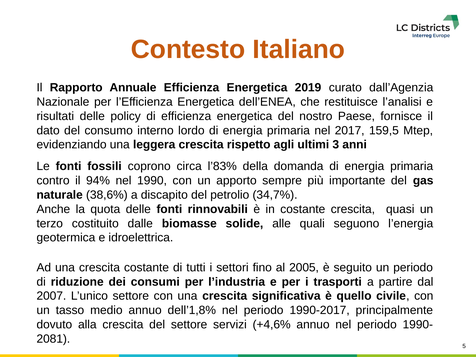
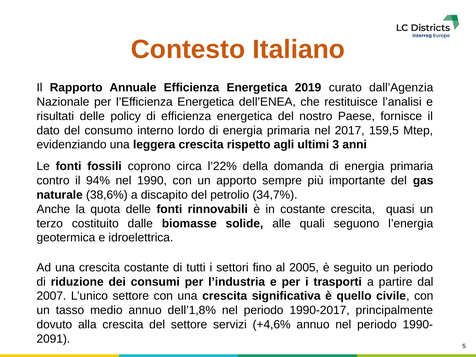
l’83%: l’83% -> l’22% (222, 166)
2081: 2081 -> 2091 (53, 339)
